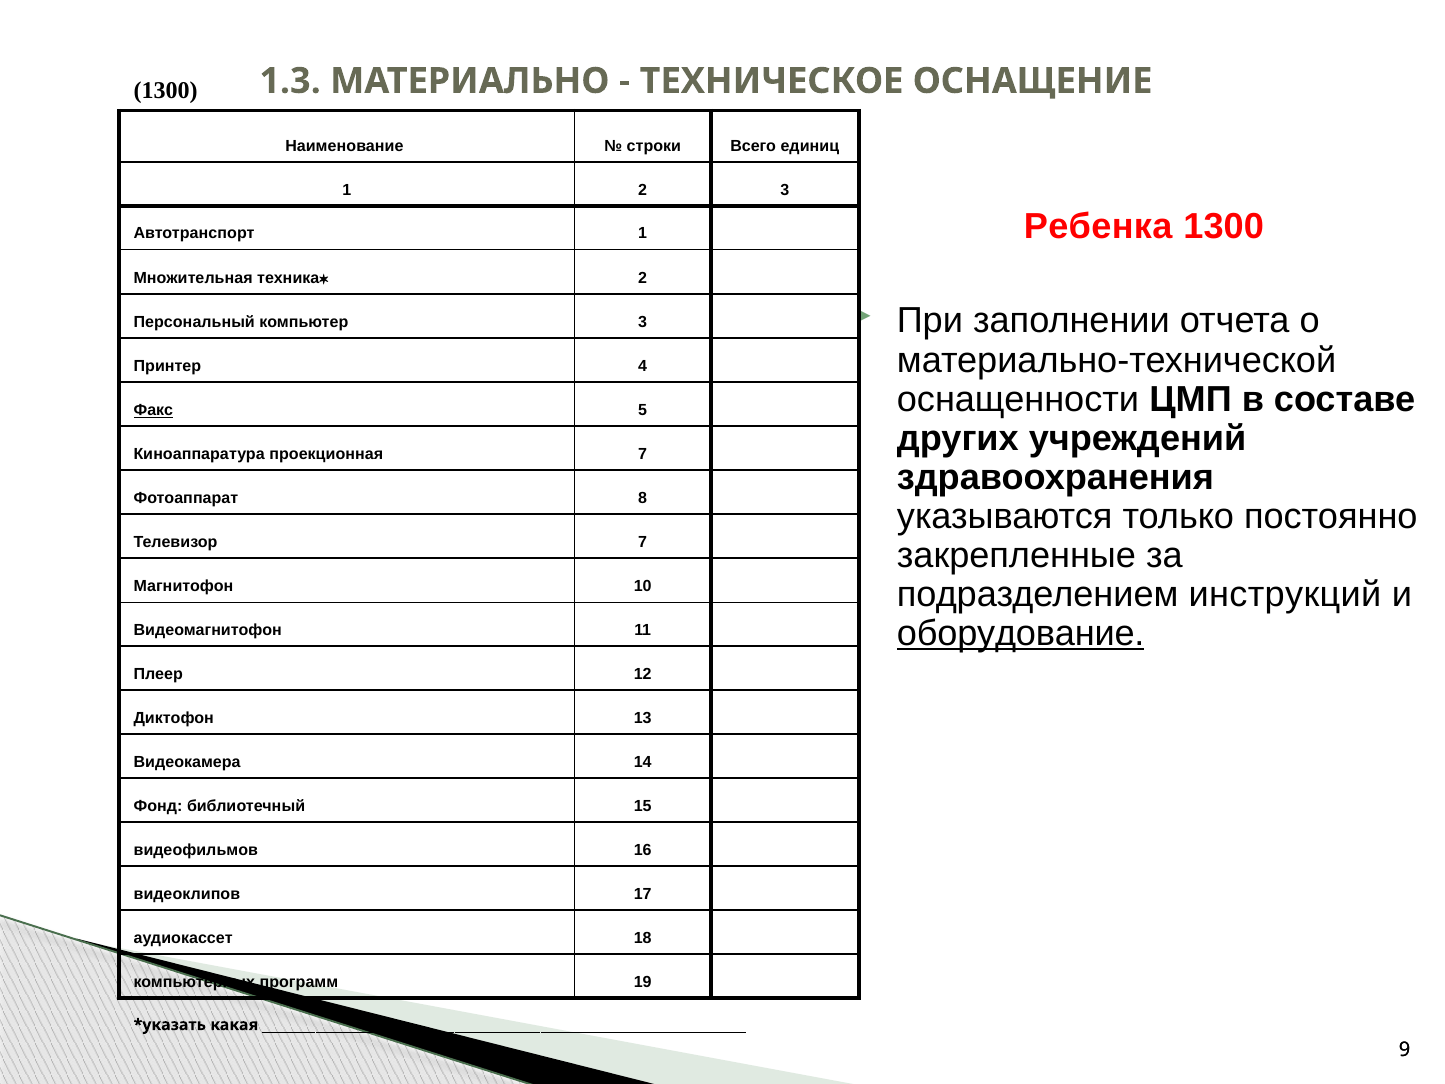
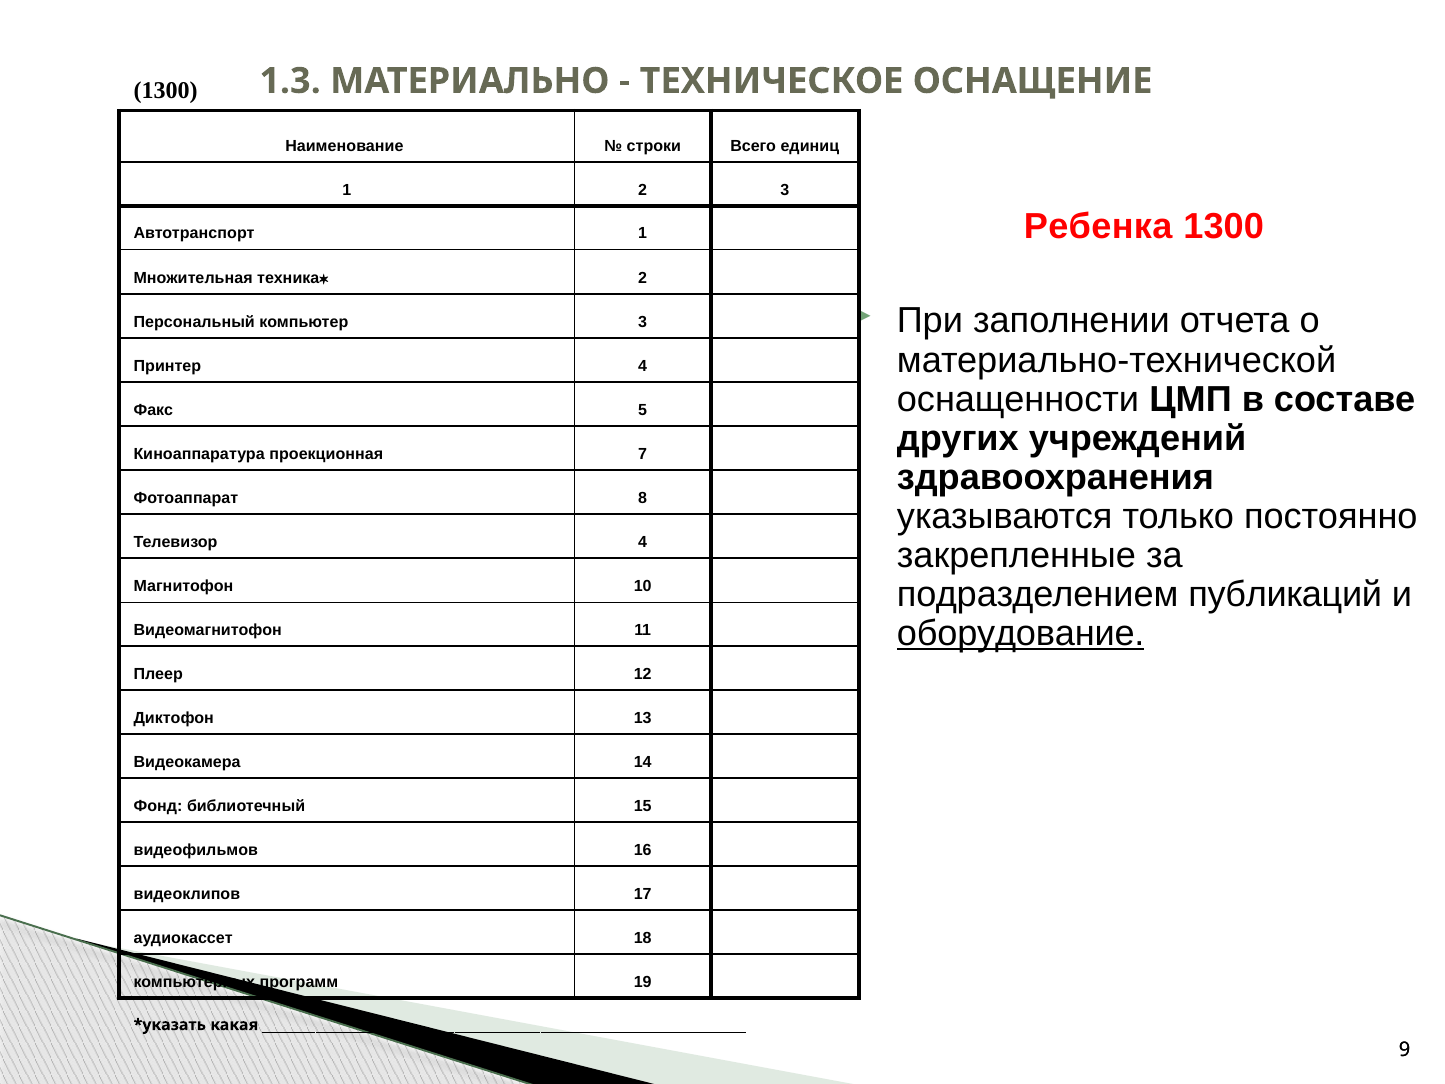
Факс underline: present -> none (153, 410)
Телевизор 7: 7 -> 4 (643, 542)
инструкций: инструкций -> публикаций (1285, 594)
